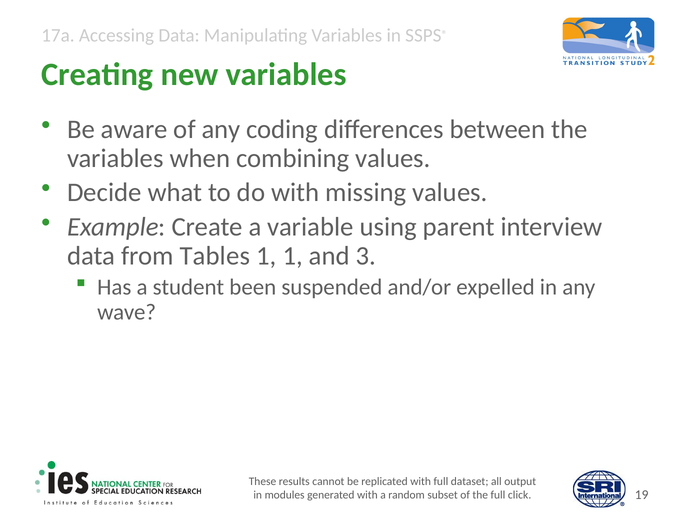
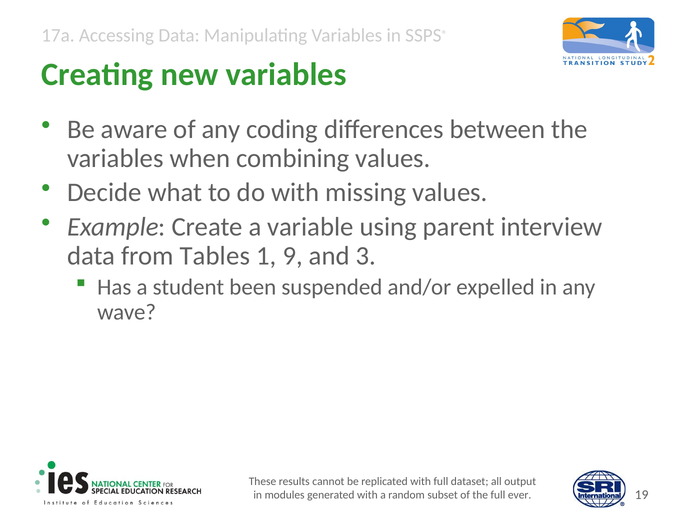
1 1: 1 -> 9 (293, 256)
click: click -> ever (520, 495)
